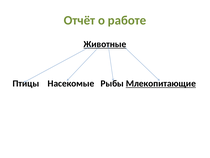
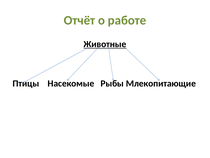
Млекопитающие underline: present -> none (161, 83)
